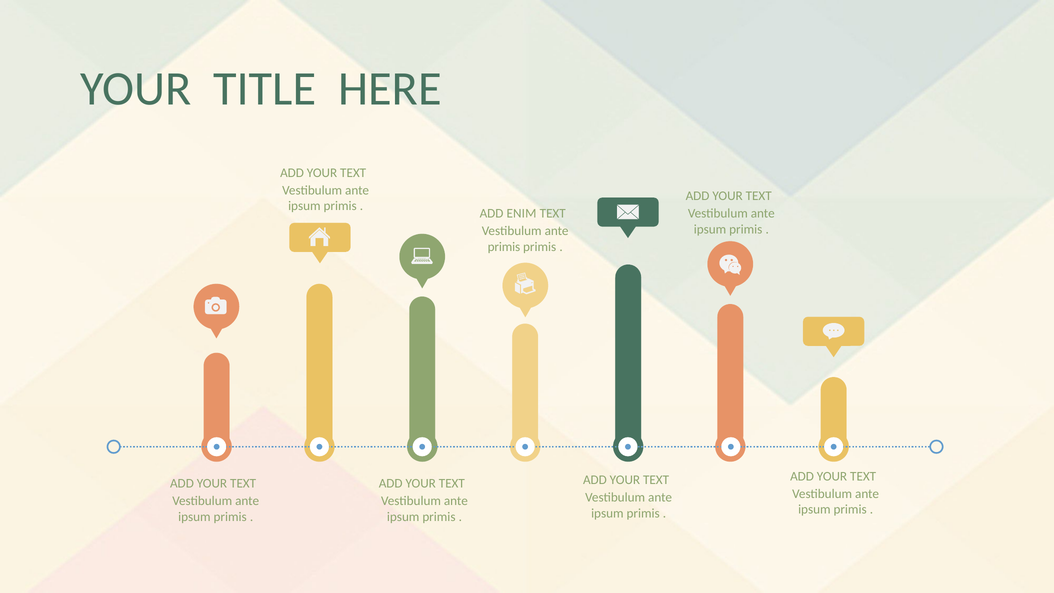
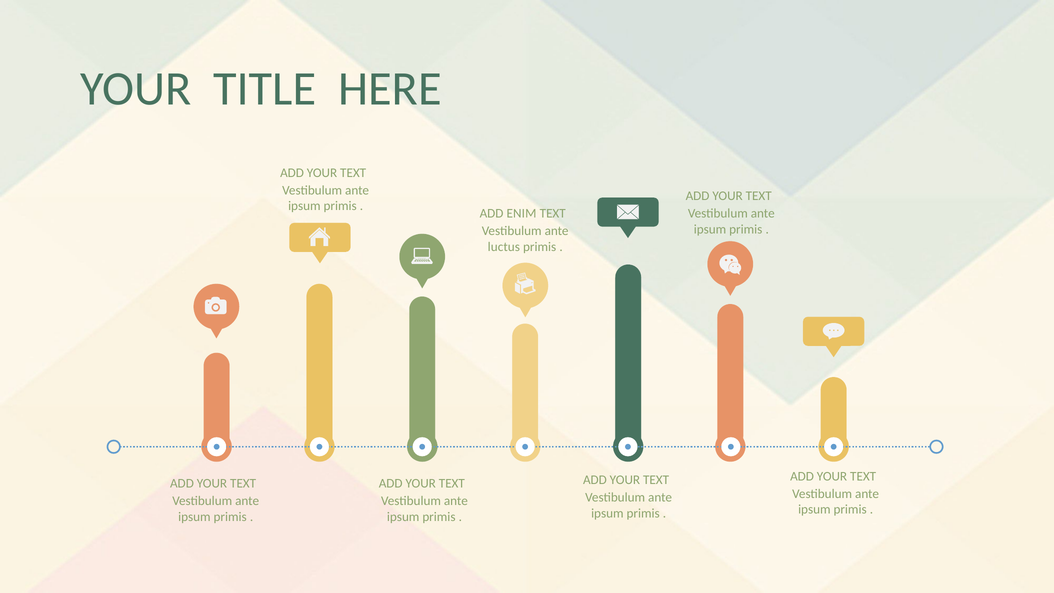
primis: primis -> luctus (504, 247)
